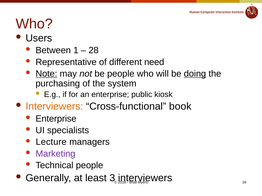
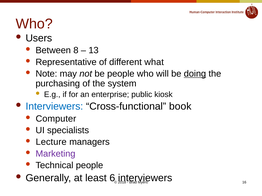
1: 1 -> 8 (76, 50)
28: 28 -> 13 (94, 50)
need: need -> what (154, 62)
Note underline: present -> none (46, 74)
Interviewers colour: orange -> blue (54, 107)
Enterprise: Enterprise -> Computer (56, 119)
3: 3 -> 6 (112, 178)
